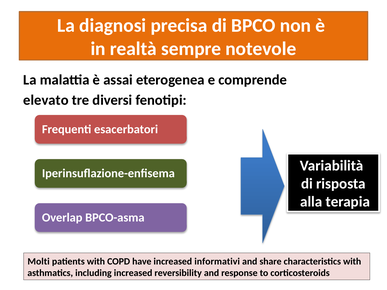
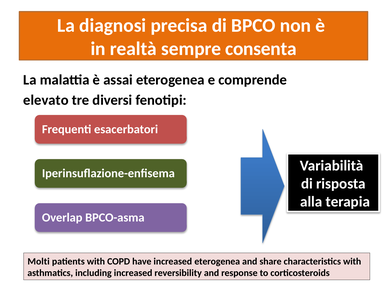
notevole: notevole -> consenta (261, 49)
increased informativi: informativi -> eterogenea (217, 262)
